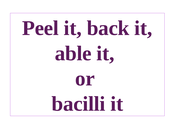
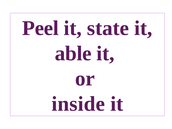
back: back -> state (108, 28)
bacilli: bacilli -> inside (78, 104)
